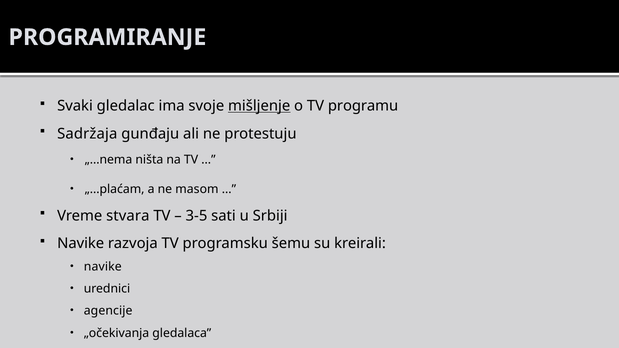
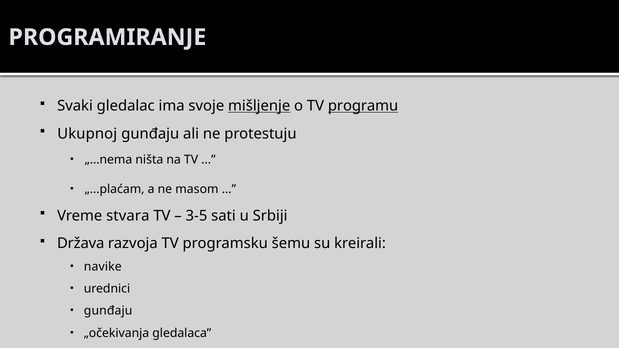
programu underline: none -> present (363, 106)
Sadržaja: Sadržaja -> Ukupnoj (87, 134)
Navike: Navike -> Država (81, 244)
agencije: agencije -> gunđaju (108, 311)
